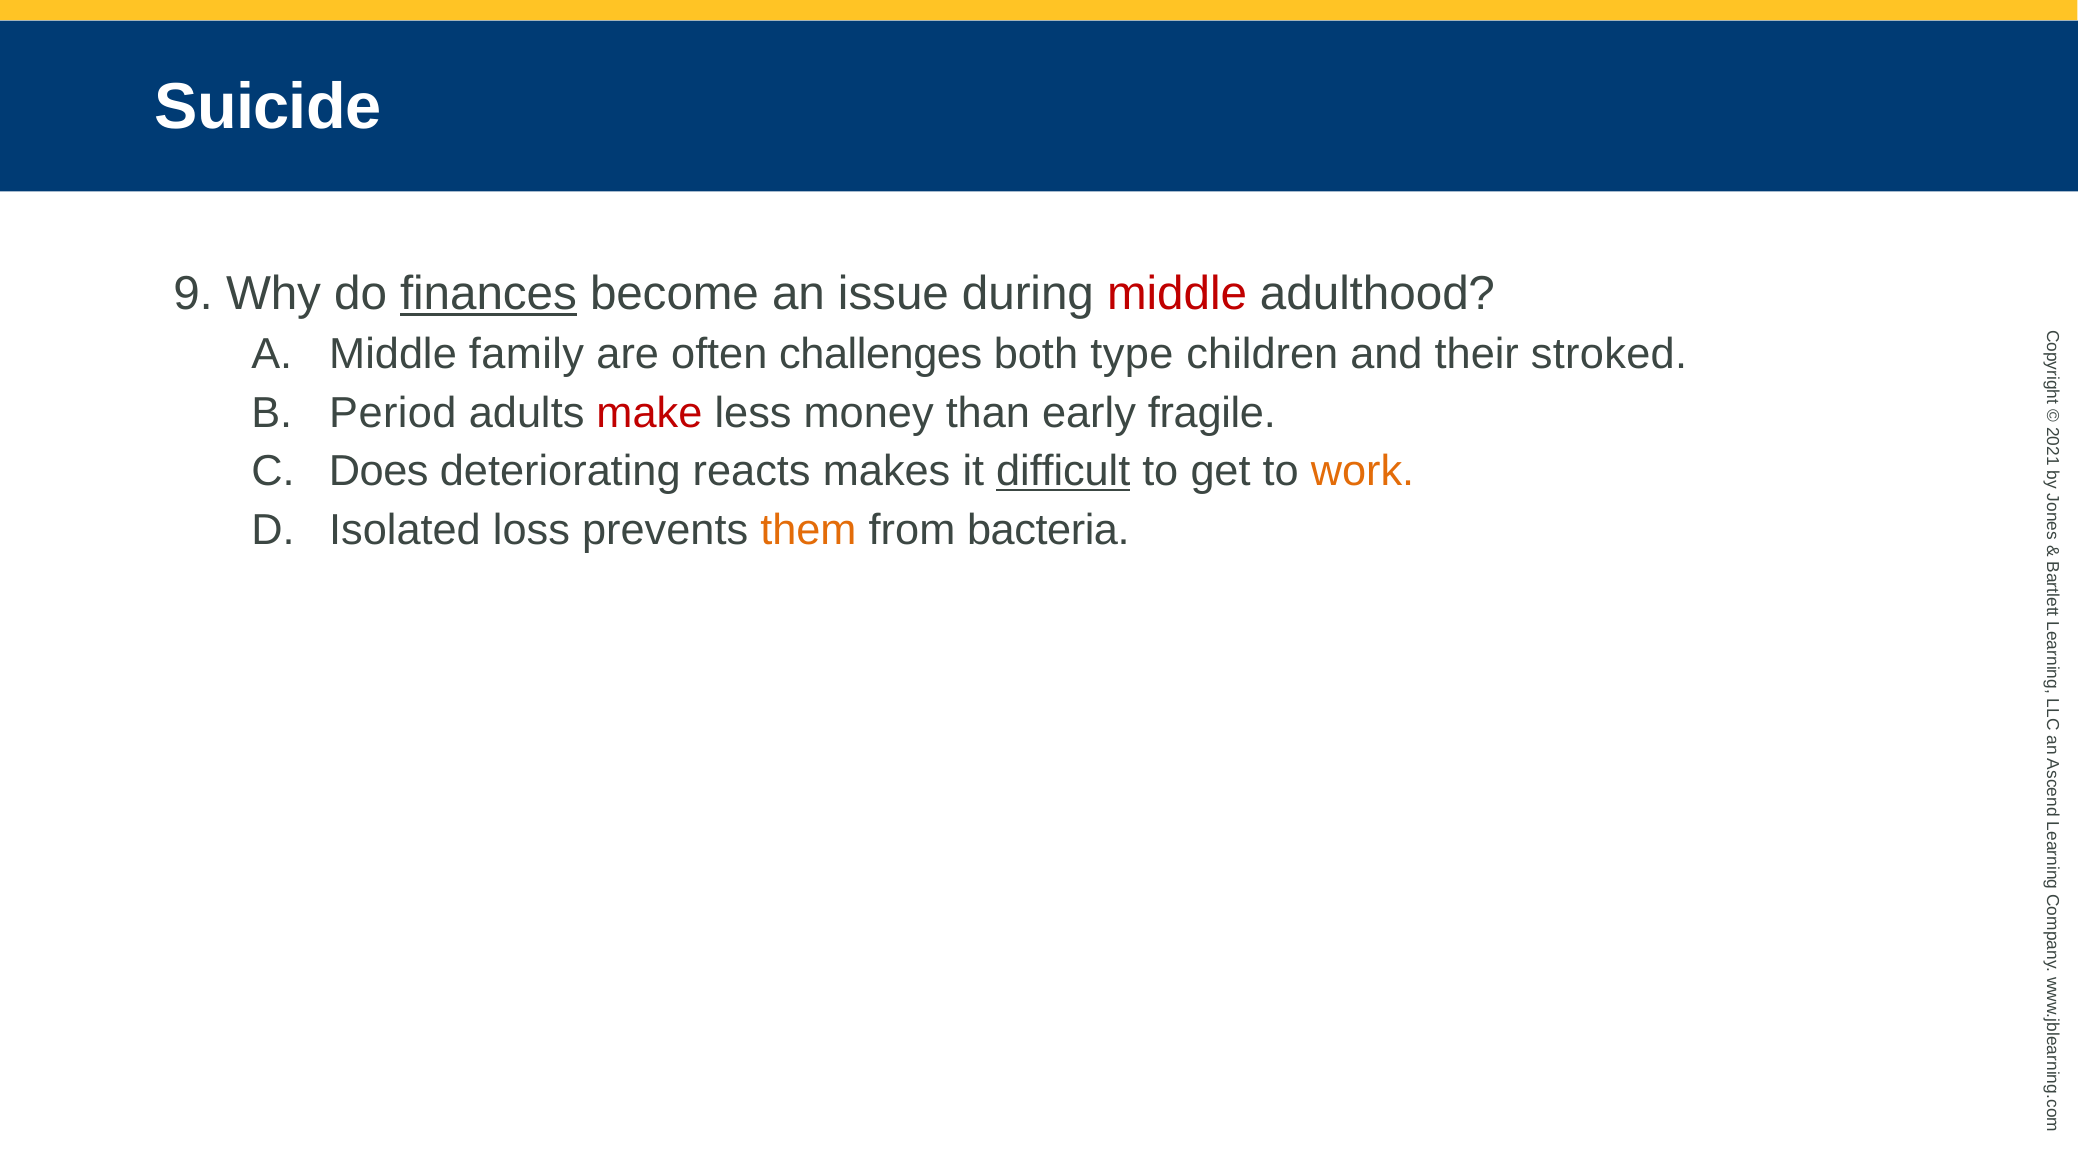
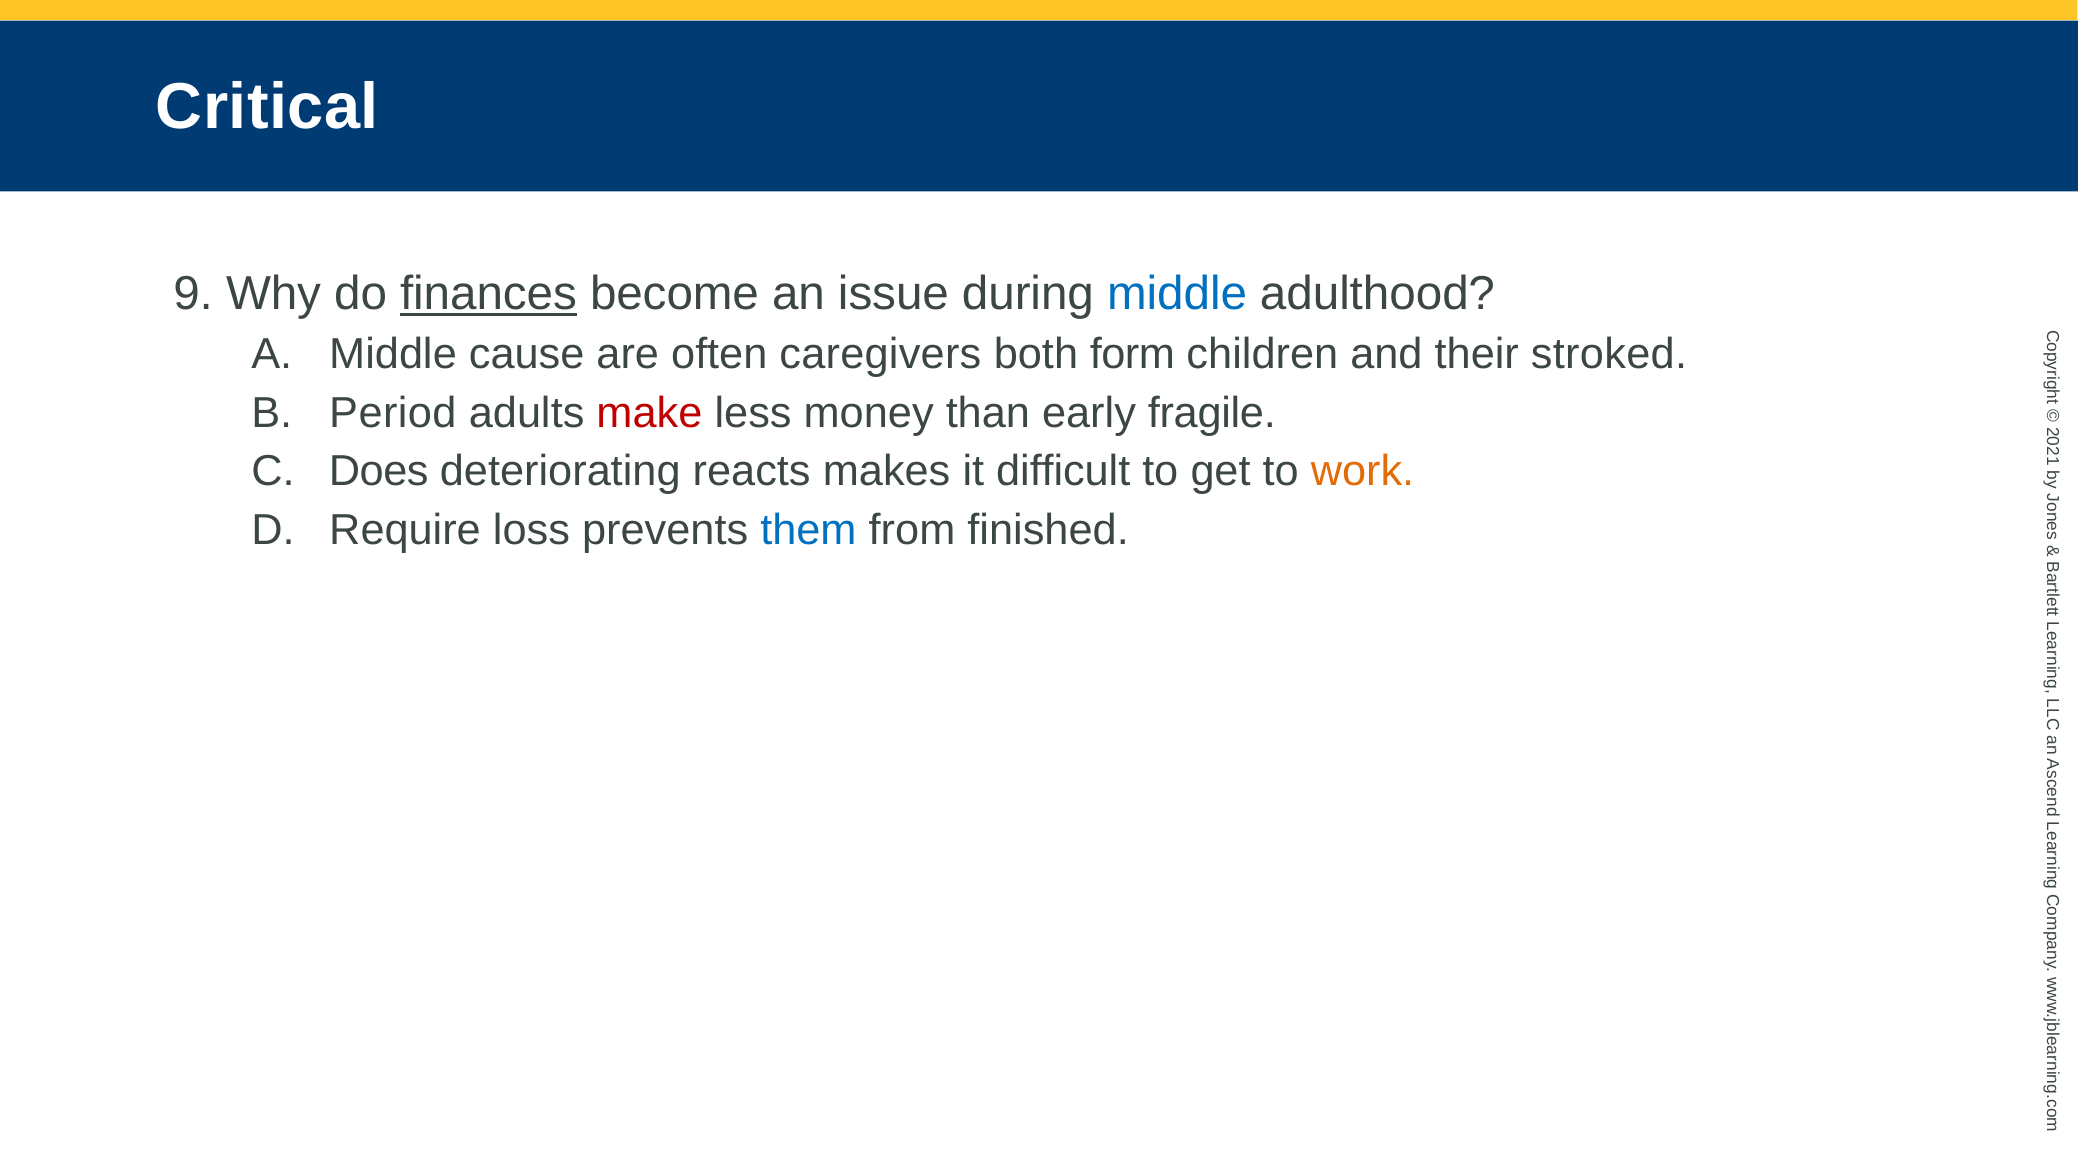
Suicide: Suicide -> Critical (267, 107)
middle colour: red -> blue (1177, 294)
family: family -> cause (527, 355)
challenges: challenges -> caregivers (880, 355)
type: type -> form (1132, 355)
difficult underline: present -> none (1063, 471)
Isolated: Isolated -> Require (405, 530)
them colour: orange -> blue (808, 530)
bacteria: bacteria -> finished (1048, 530)
